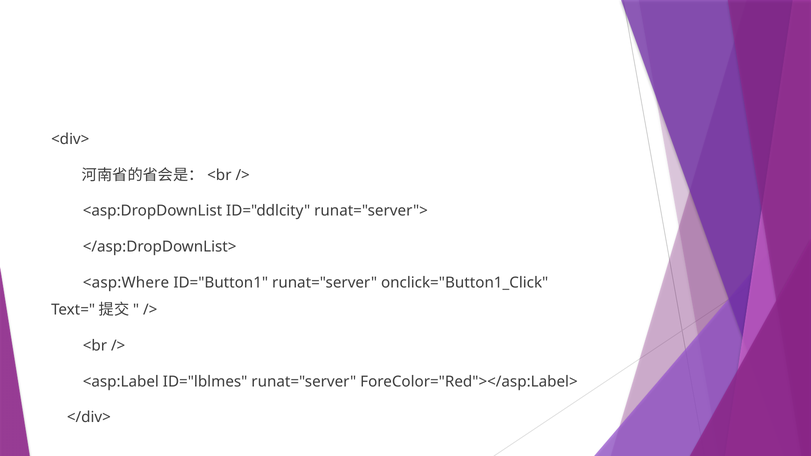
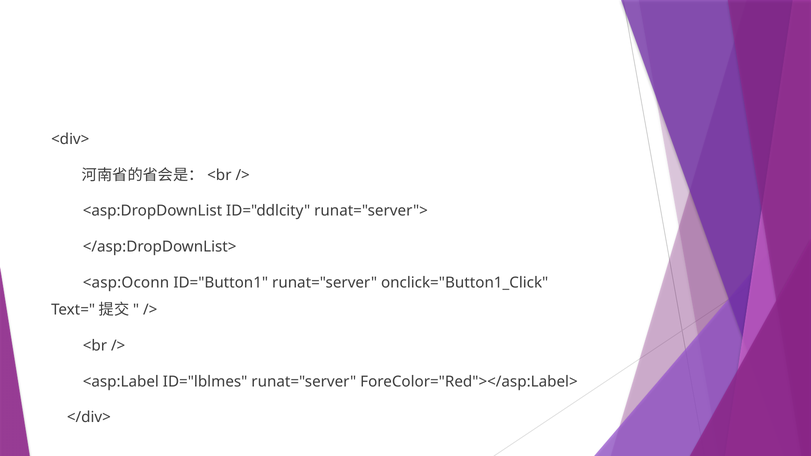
<asp:Where: <asp:Where -> <asp:Oconn (126, 283)
